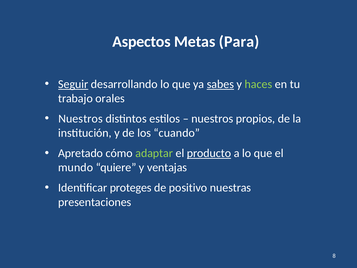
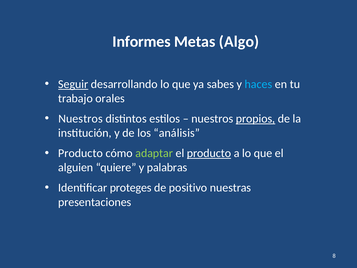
Aspectos: Aspectos -> Informes (142, 42)
Para: Para -> Algo (239, 42)
sabes underline: present -> none (220, 84)
haces colour: light green -> light blue (258, 84)
propios underline: none -> present (256, 119)
cuando: cuando -> análisis (177, 133)
Apretado: Apretado -> Producto (81, 153)
mundo: mundo -> alguien (76, 167)
ventajas: ventajas -> palabras (167, 167)
